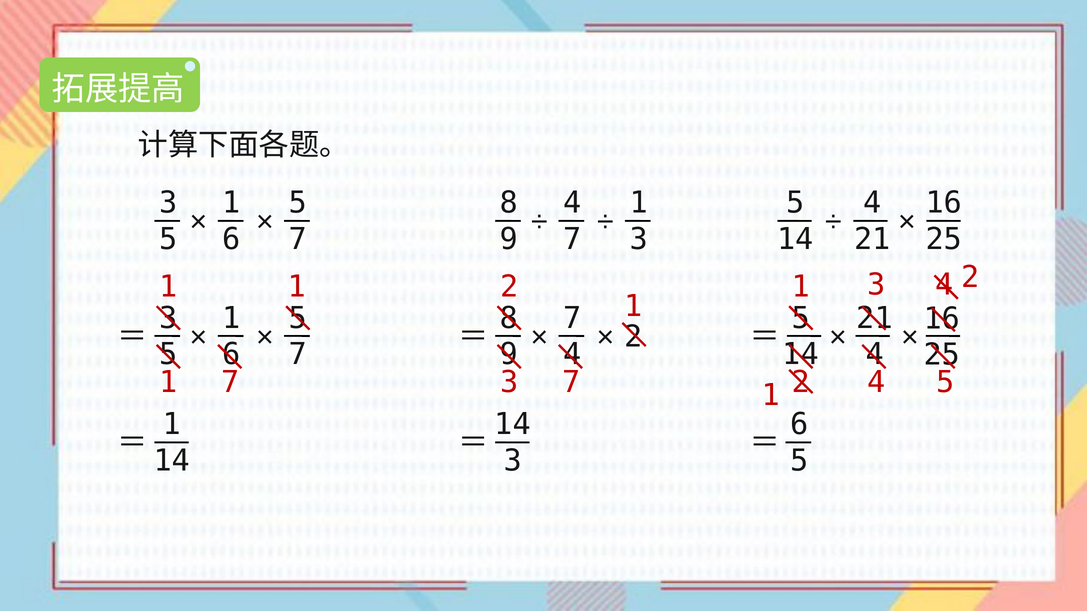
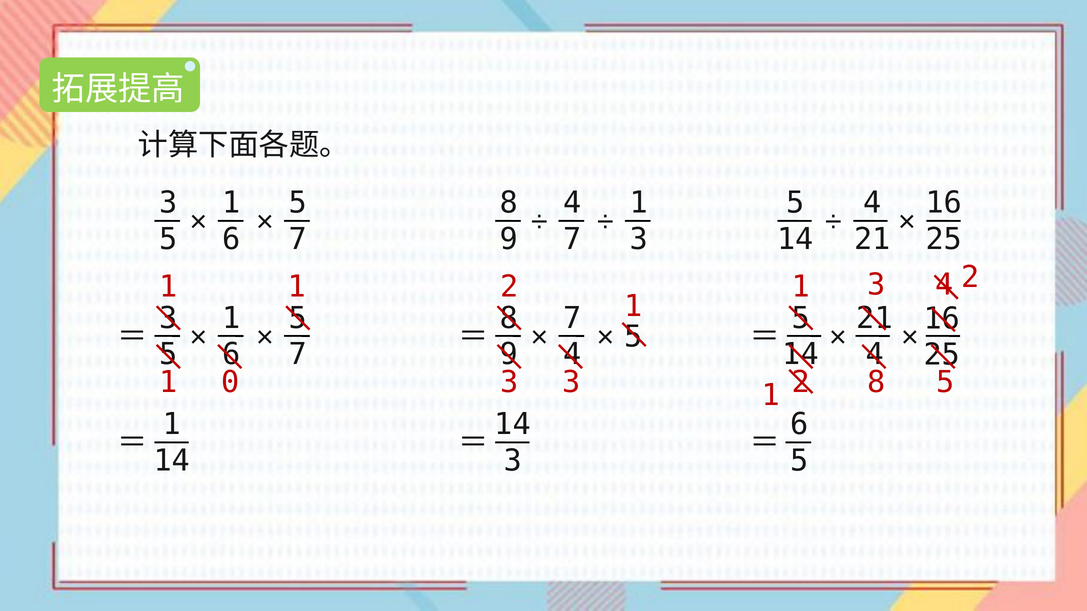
2: 2 -> 5 (633, 337)
1 7: 7 -> 0 (231, 382)
3 7: 7 -> 3 (571, 382)
2 4: 4 -> 8 (876, 382)
